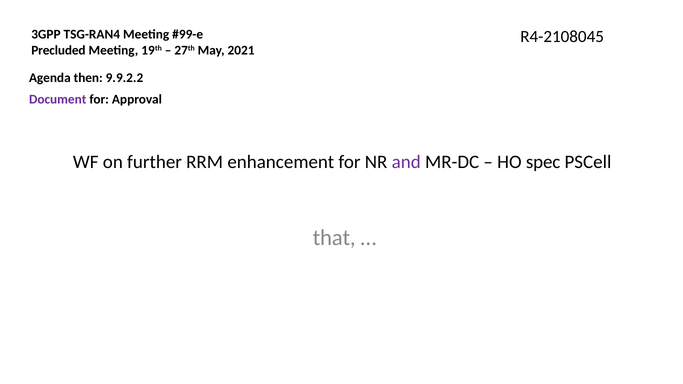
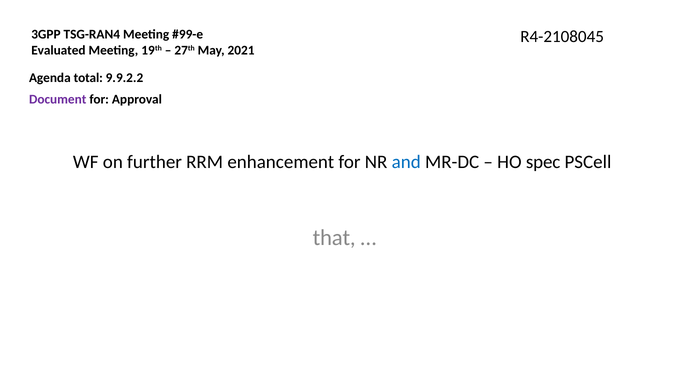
Precluded: Precluded -> Evaluated (58, 50)
then: then -> total (88, 78)
and colour: purple -> blue (406, 162)
